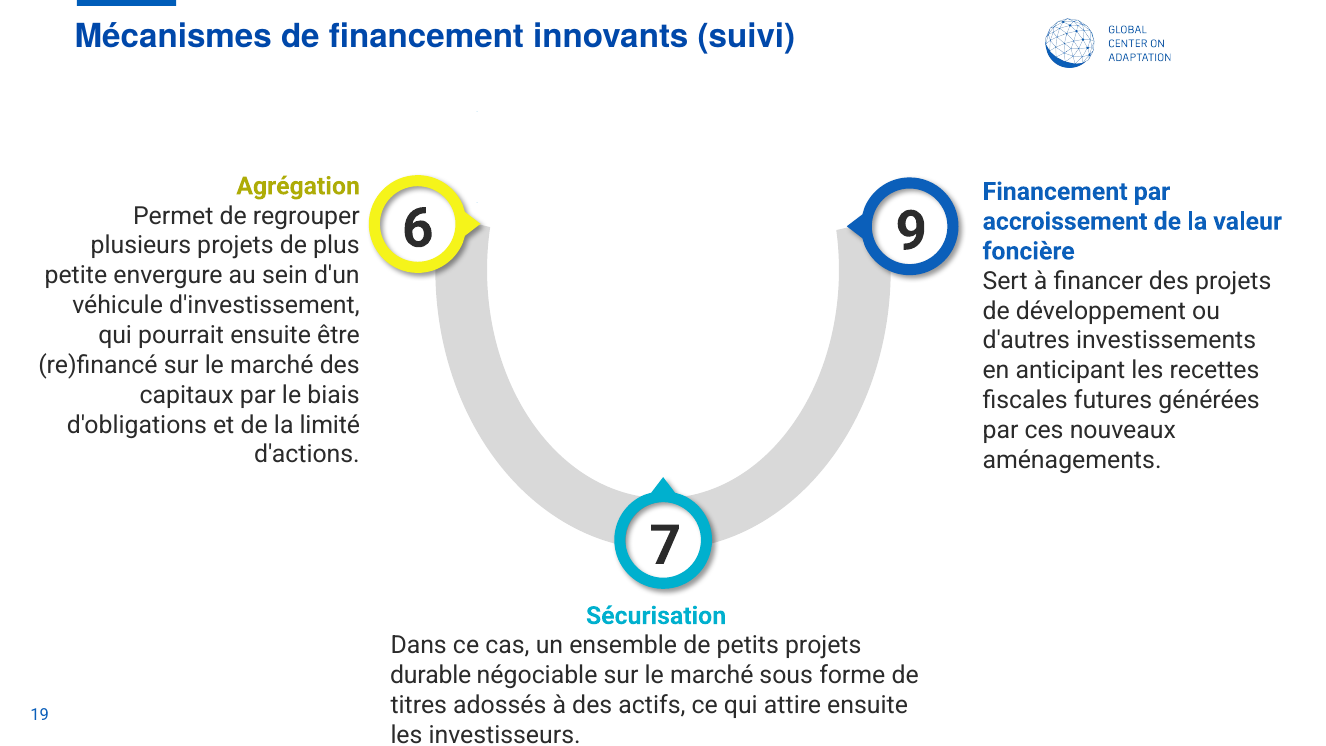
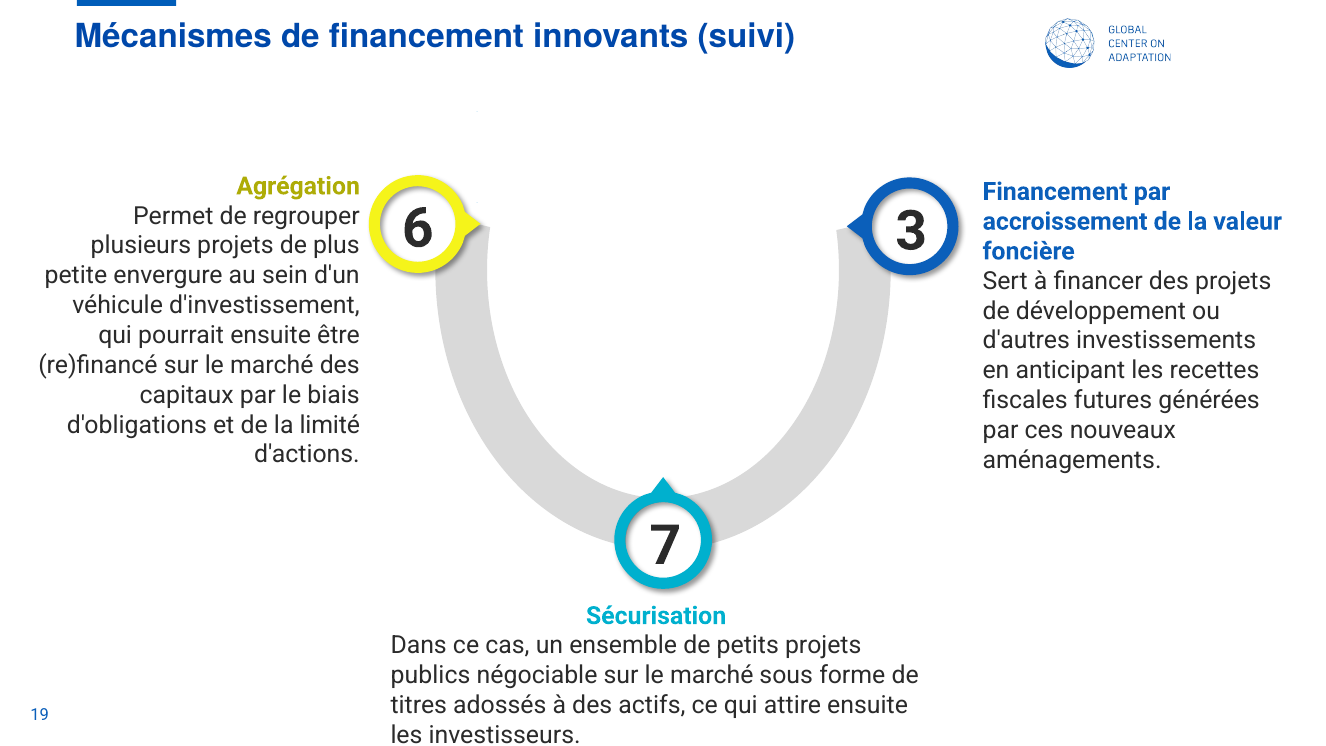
9: 9 -> 3 (911, 231)
durable: durable -> publics (431, 675)
